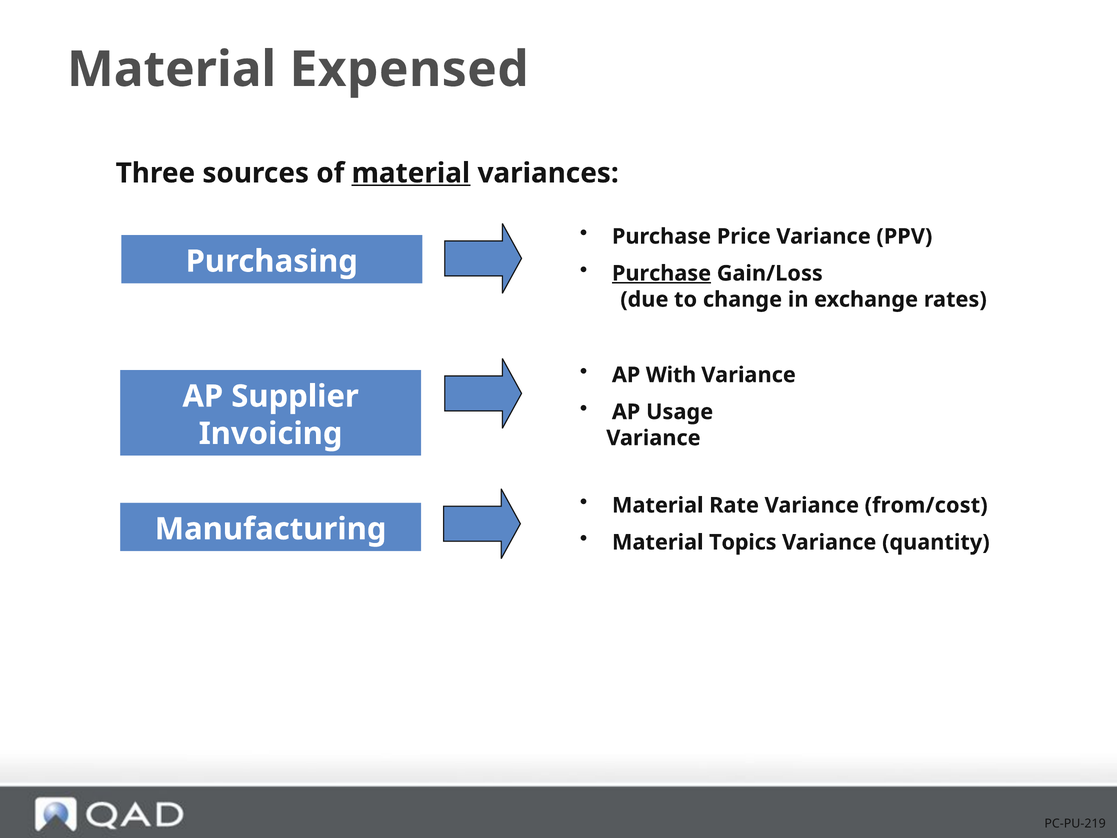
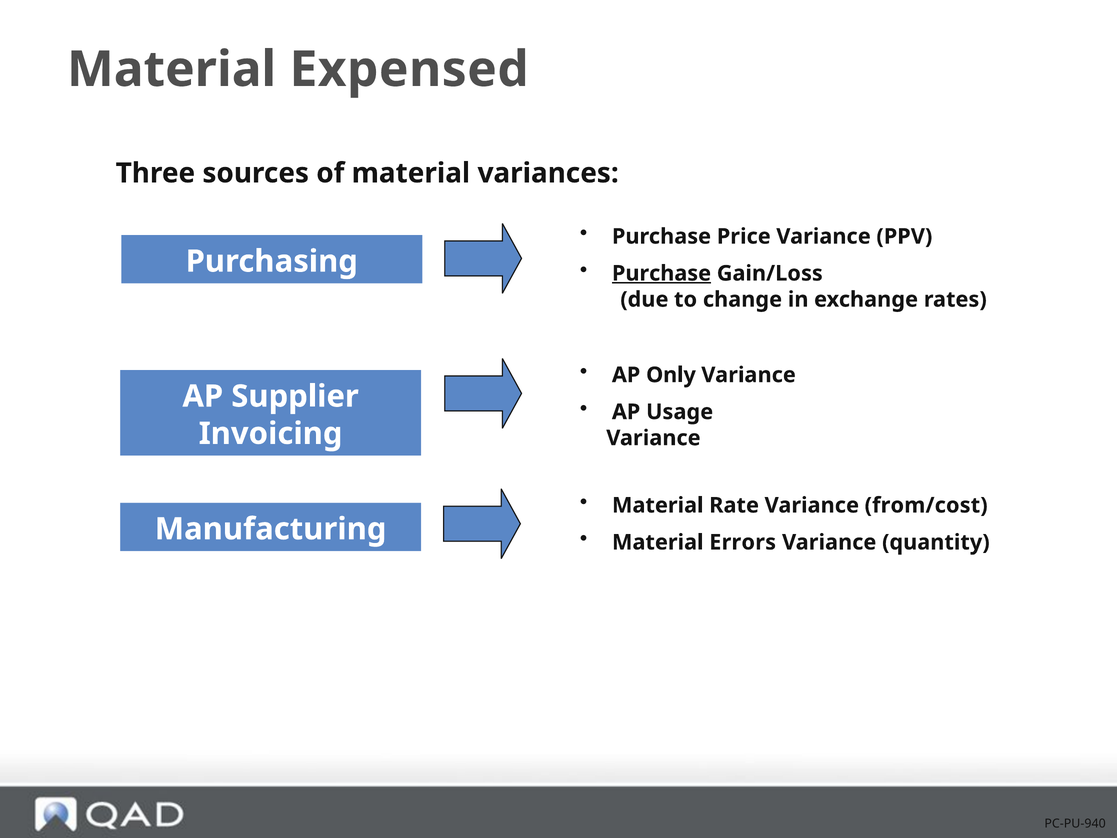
material underline: present -> none (411, 173)
With: With -> Only (671, 375)
Topics: Topics -> Errors (743, 542)
PC-PU-219: PC-PU-219 -> PC-PU-940 (1075, 823)
